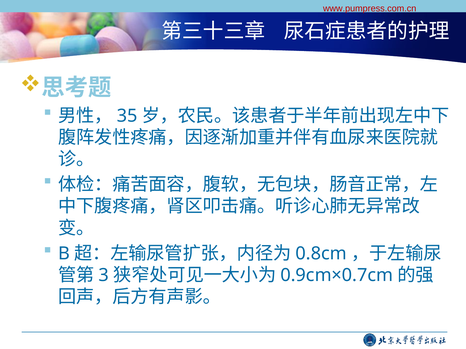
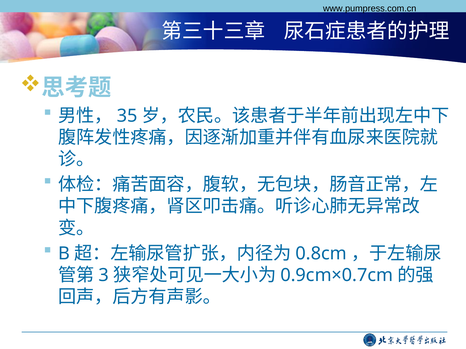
www.pumpress.com.cn colour: red -> black (370, 8)
